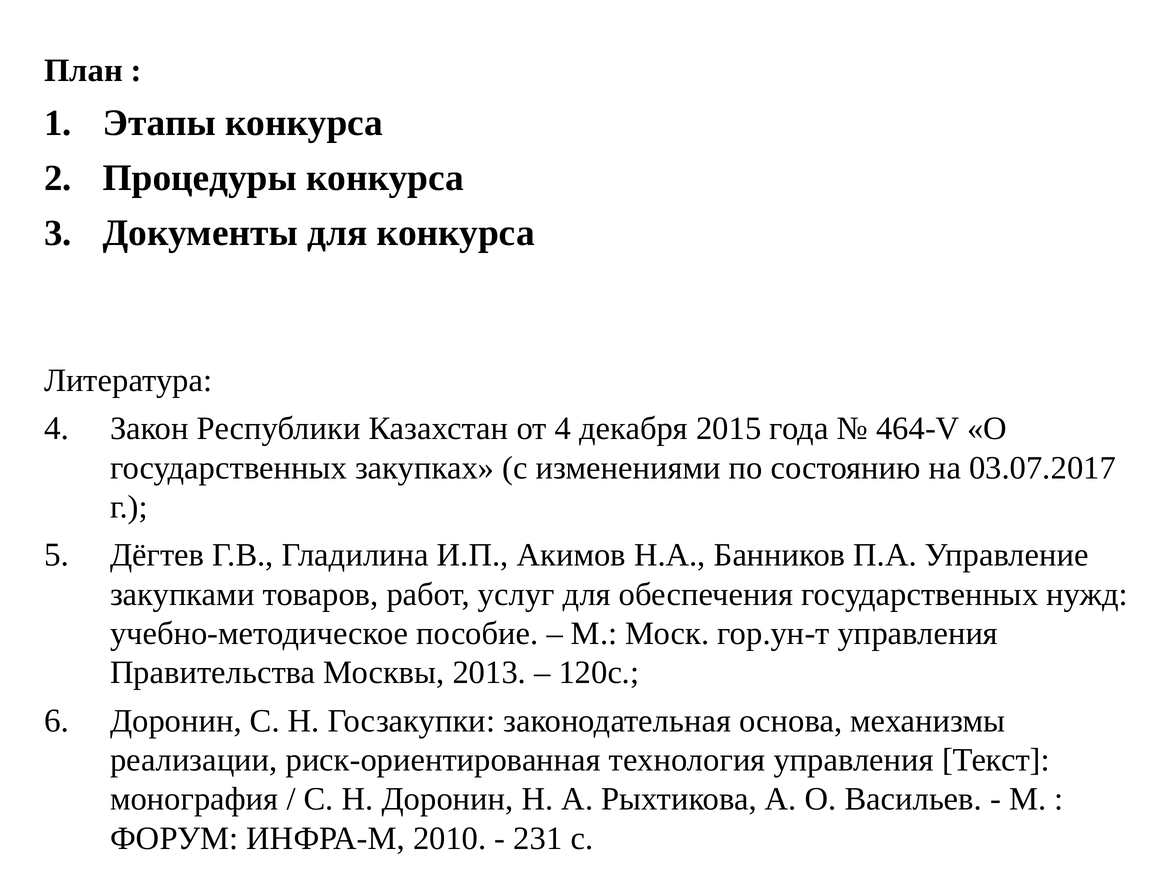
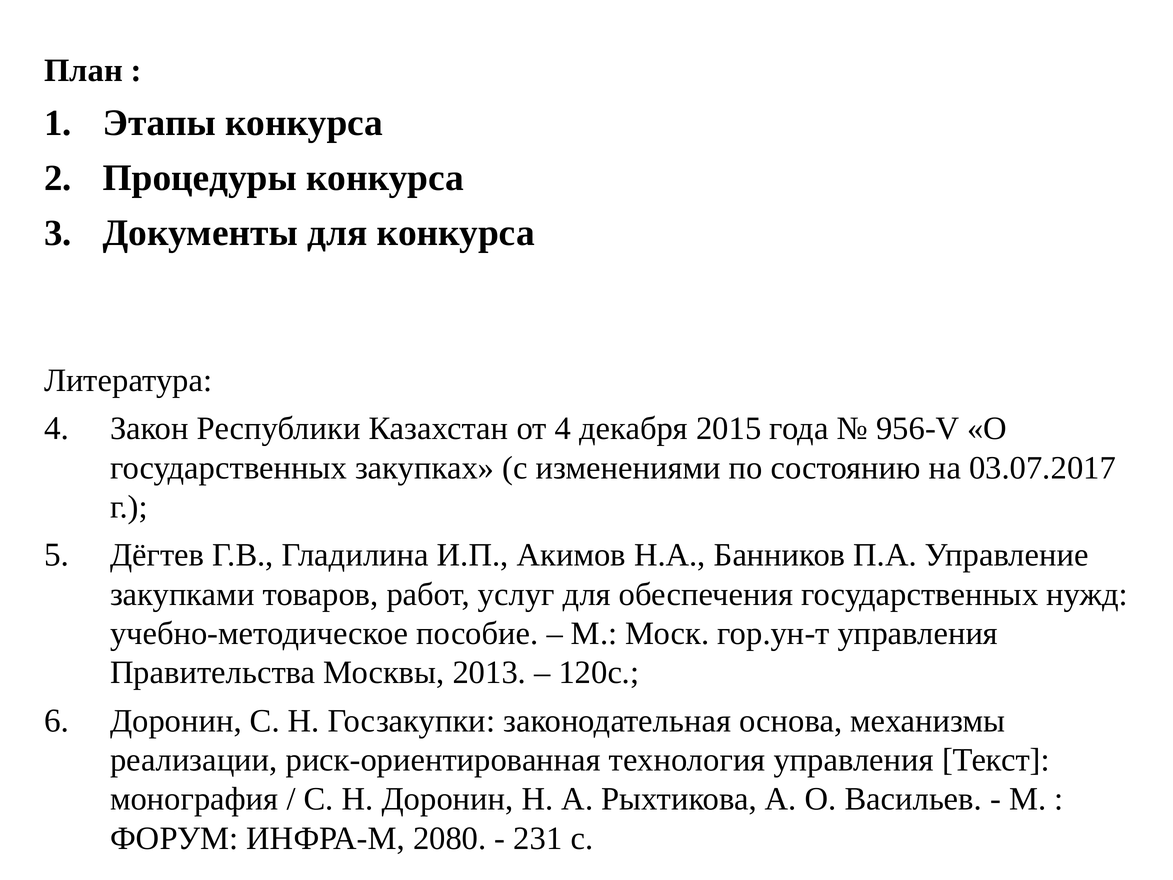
464-V: 464-V -> 956-V (918, 429)
2010: 2010 -> 2080 (450, 838)
